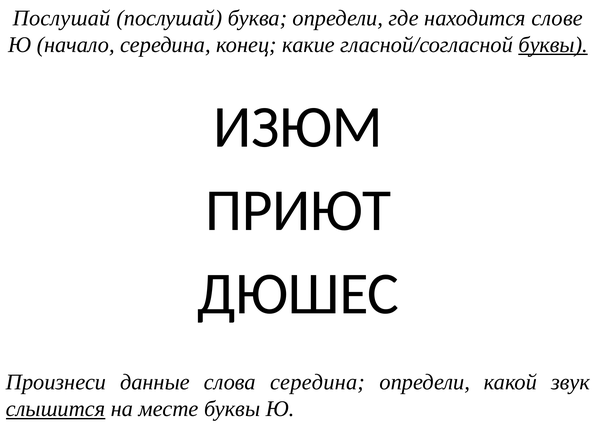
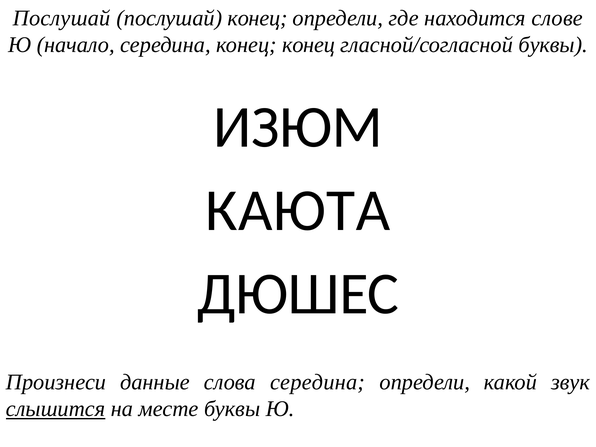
послушай буква: буква -> конец (258, 18)
конец какие: какие -> конец (309, 45)
буквы underline: present -> none (553, 45)
ПРИЮТ: ПРИЮТ -> КАЮТА (298, 210)
